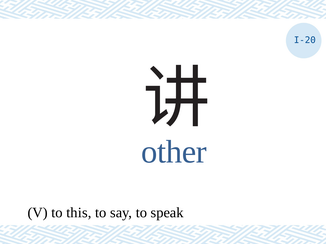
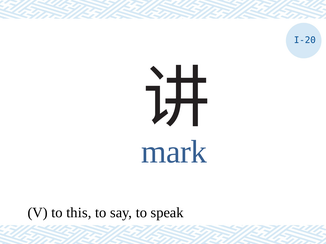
other: other -> mark (174, 152)
